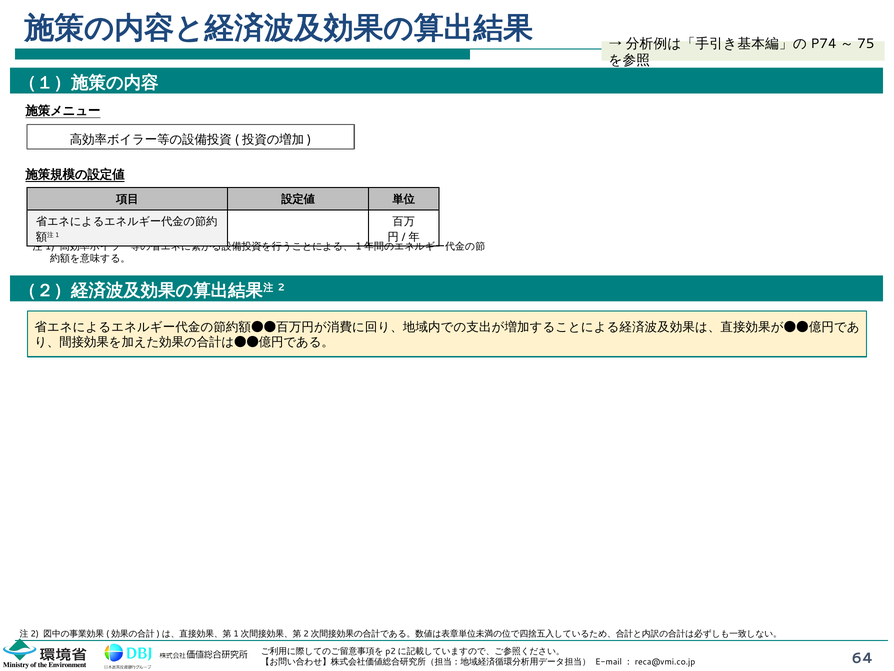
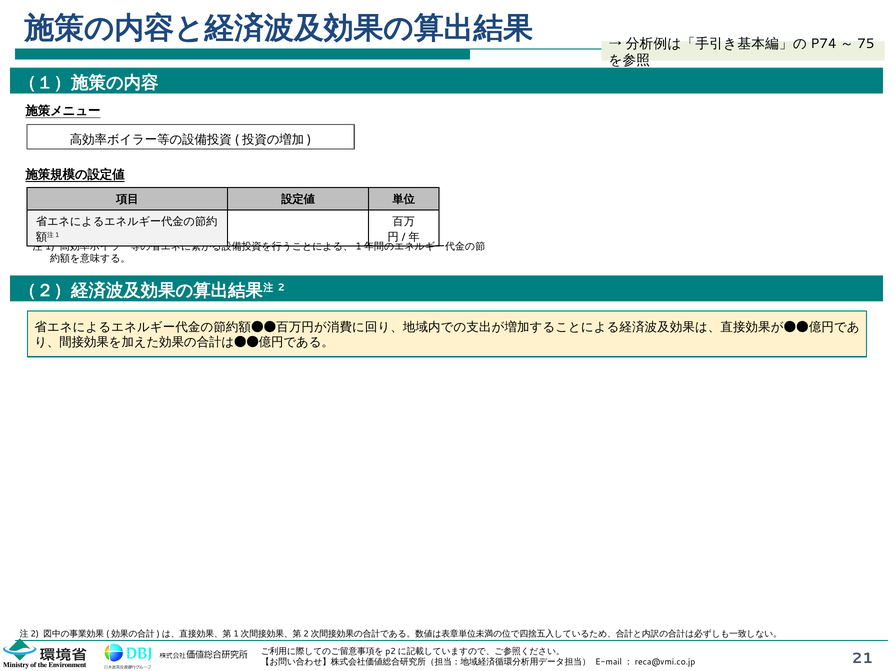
64: 64 -> 21 (862, 658)
